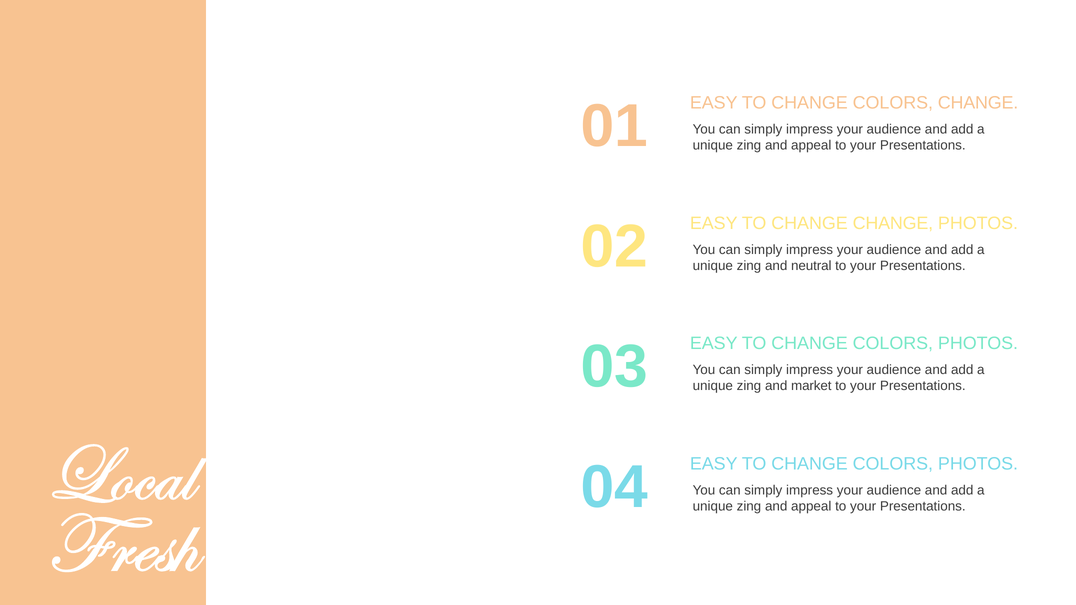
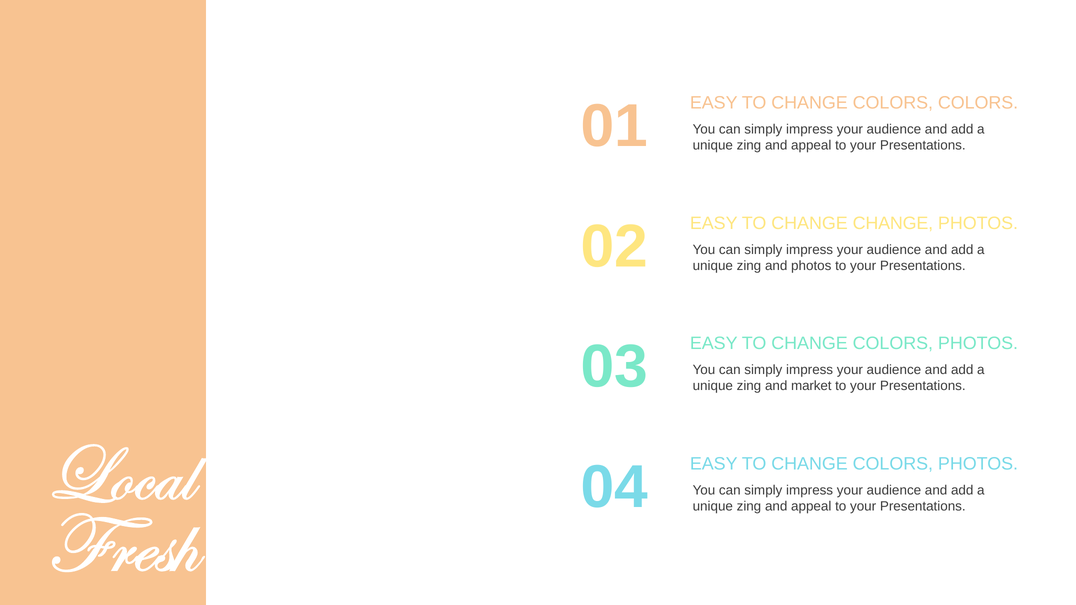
COLORS CHANGE: CHANGE -> COLORS (978, 103)
and neutral: neutral -> photos (811, 266)
